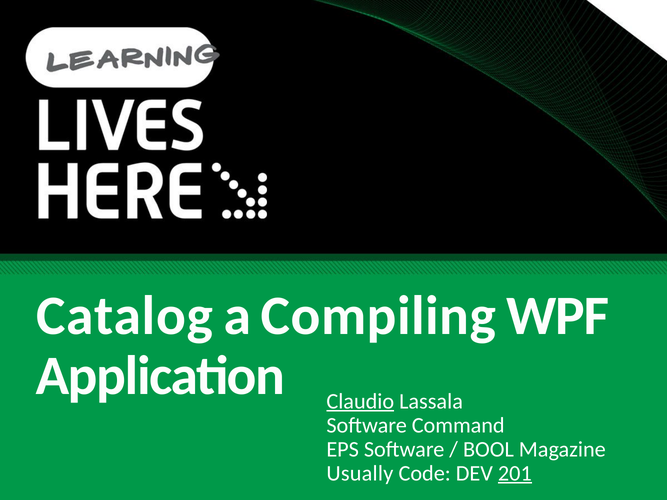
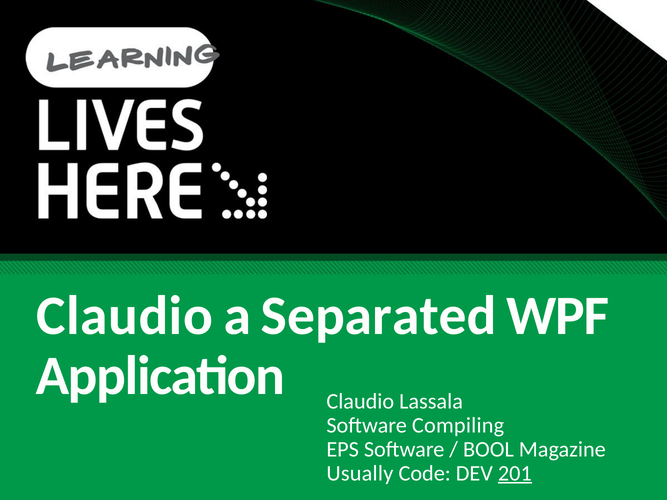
Catalog: Catalog -> Claudio (125, 316)
Compiling: Compiling -> Separated (379, 316)
Claudio underline: present -> none (360, 402)
Command: Command -> Compiling (458, 426)
